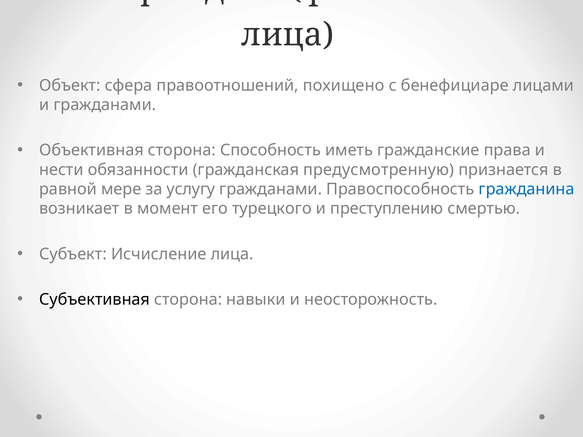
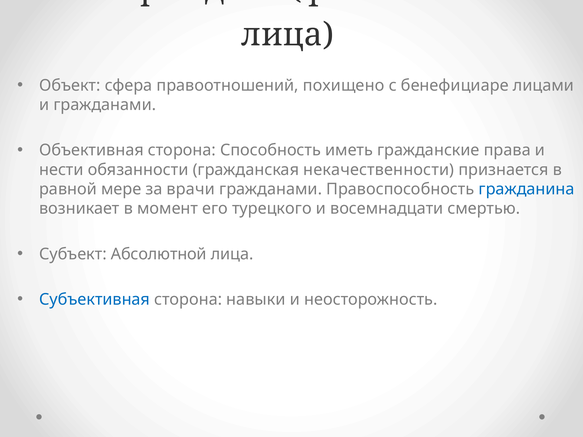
предусмотренную: предусмотренную -> некачественности (379, 170)
услугу: услугу -> врачи (191, 189)
преступлению: преступлению -> восемнадцати (387, 209)
Исчисление: Исчисление -> Абсолютной (159, 254)
Субъективная colour: black -> blue (95, 300)
